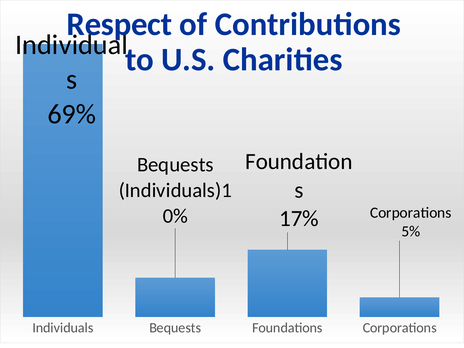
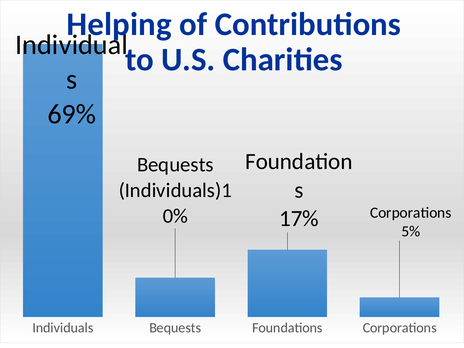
Respect: Respect -> Helping (119, 24)
